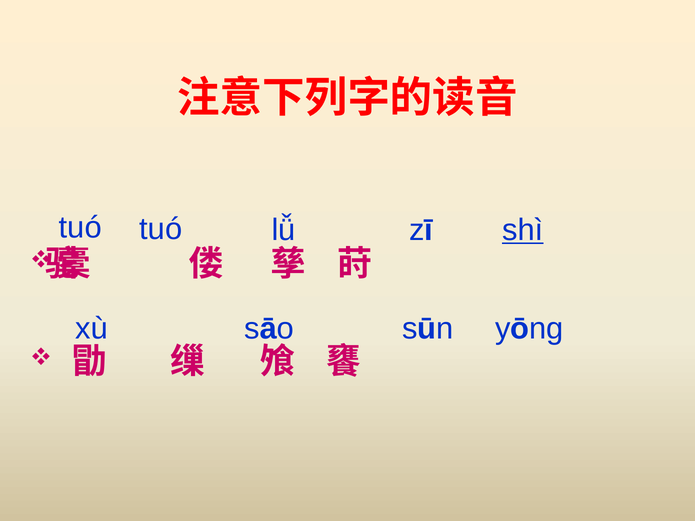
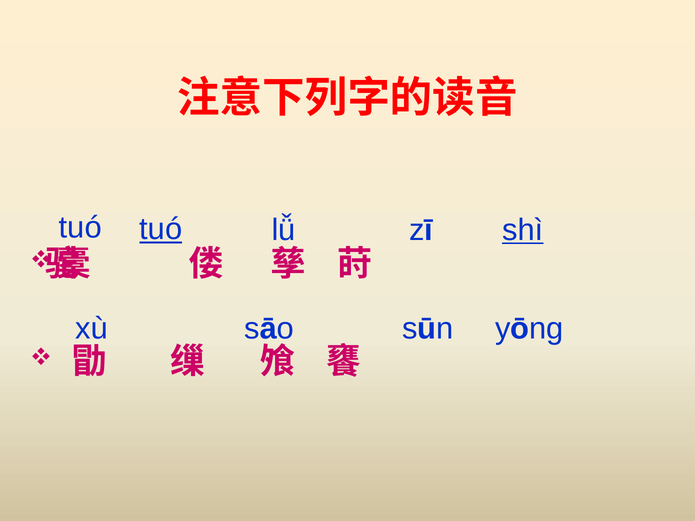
tuó underline: none -> present (161, 229)
